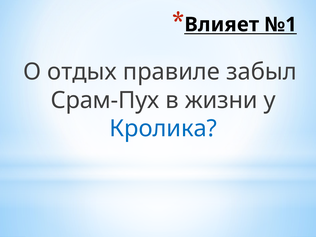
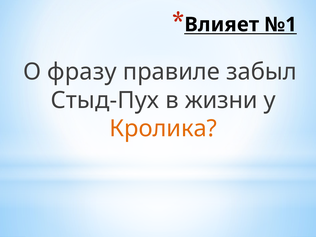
отдых: отдых -> фразу (82, 72)
Срам-Пух: Срам-Пух -> Стыд-Пух (105, 100)
Кролика colour: blue -> orange (163, 129)
